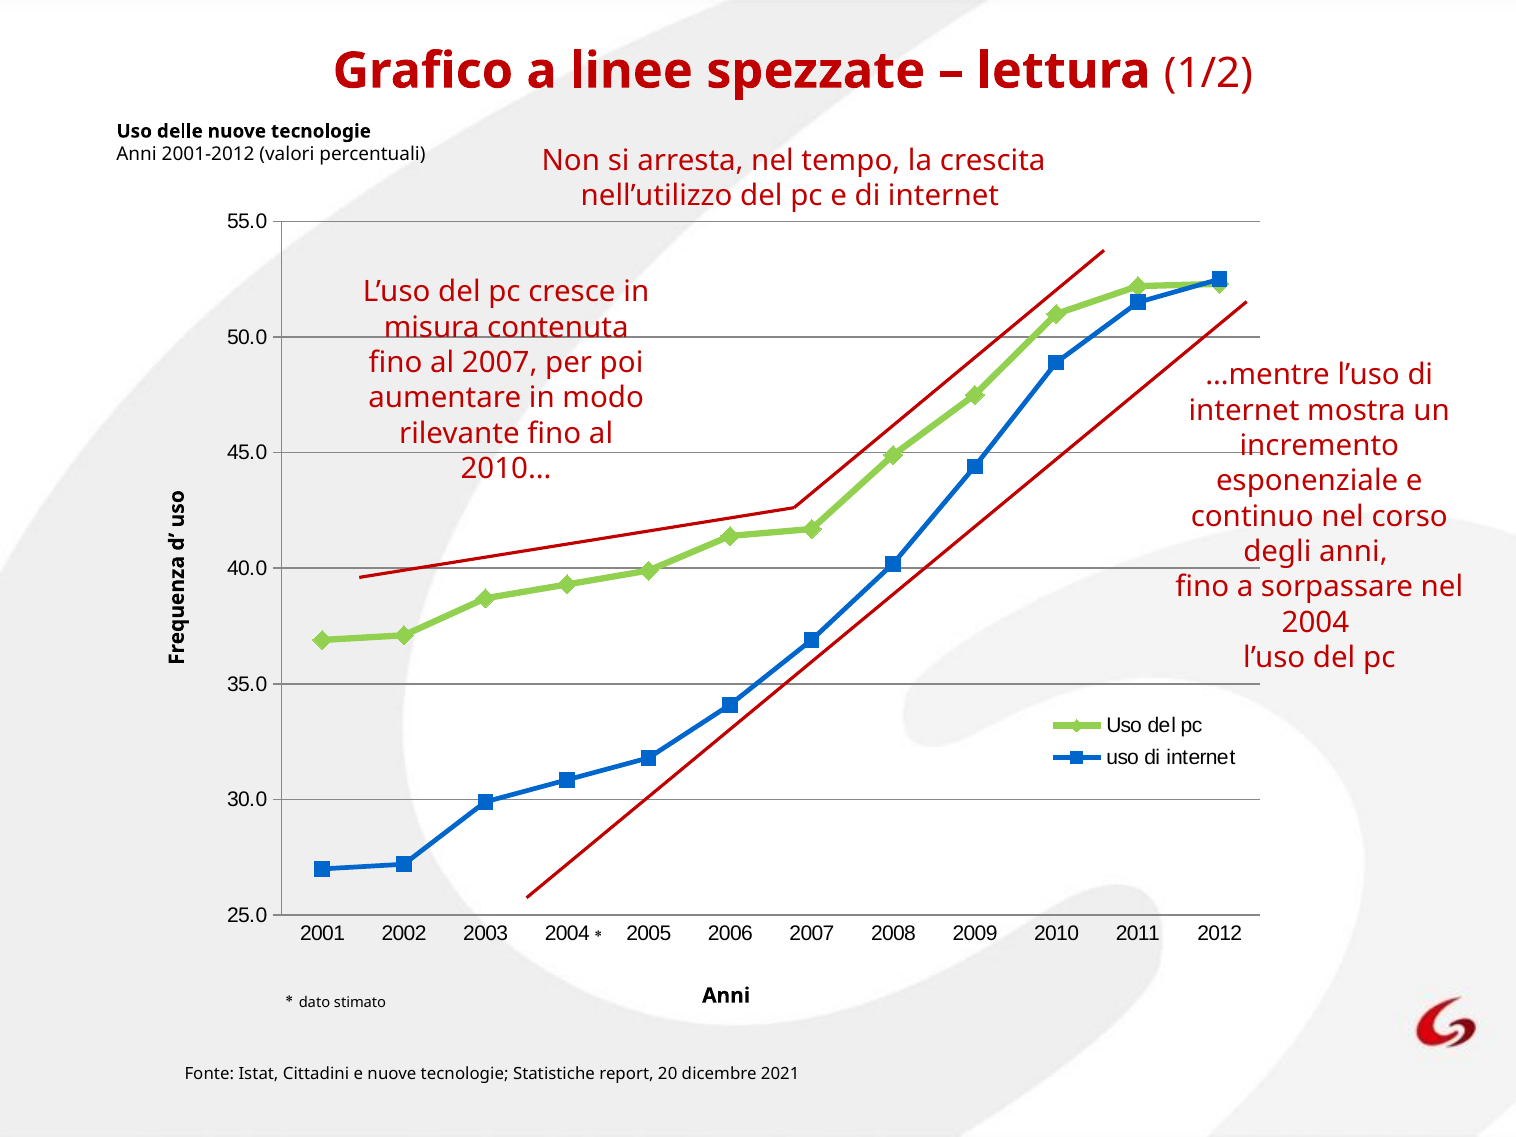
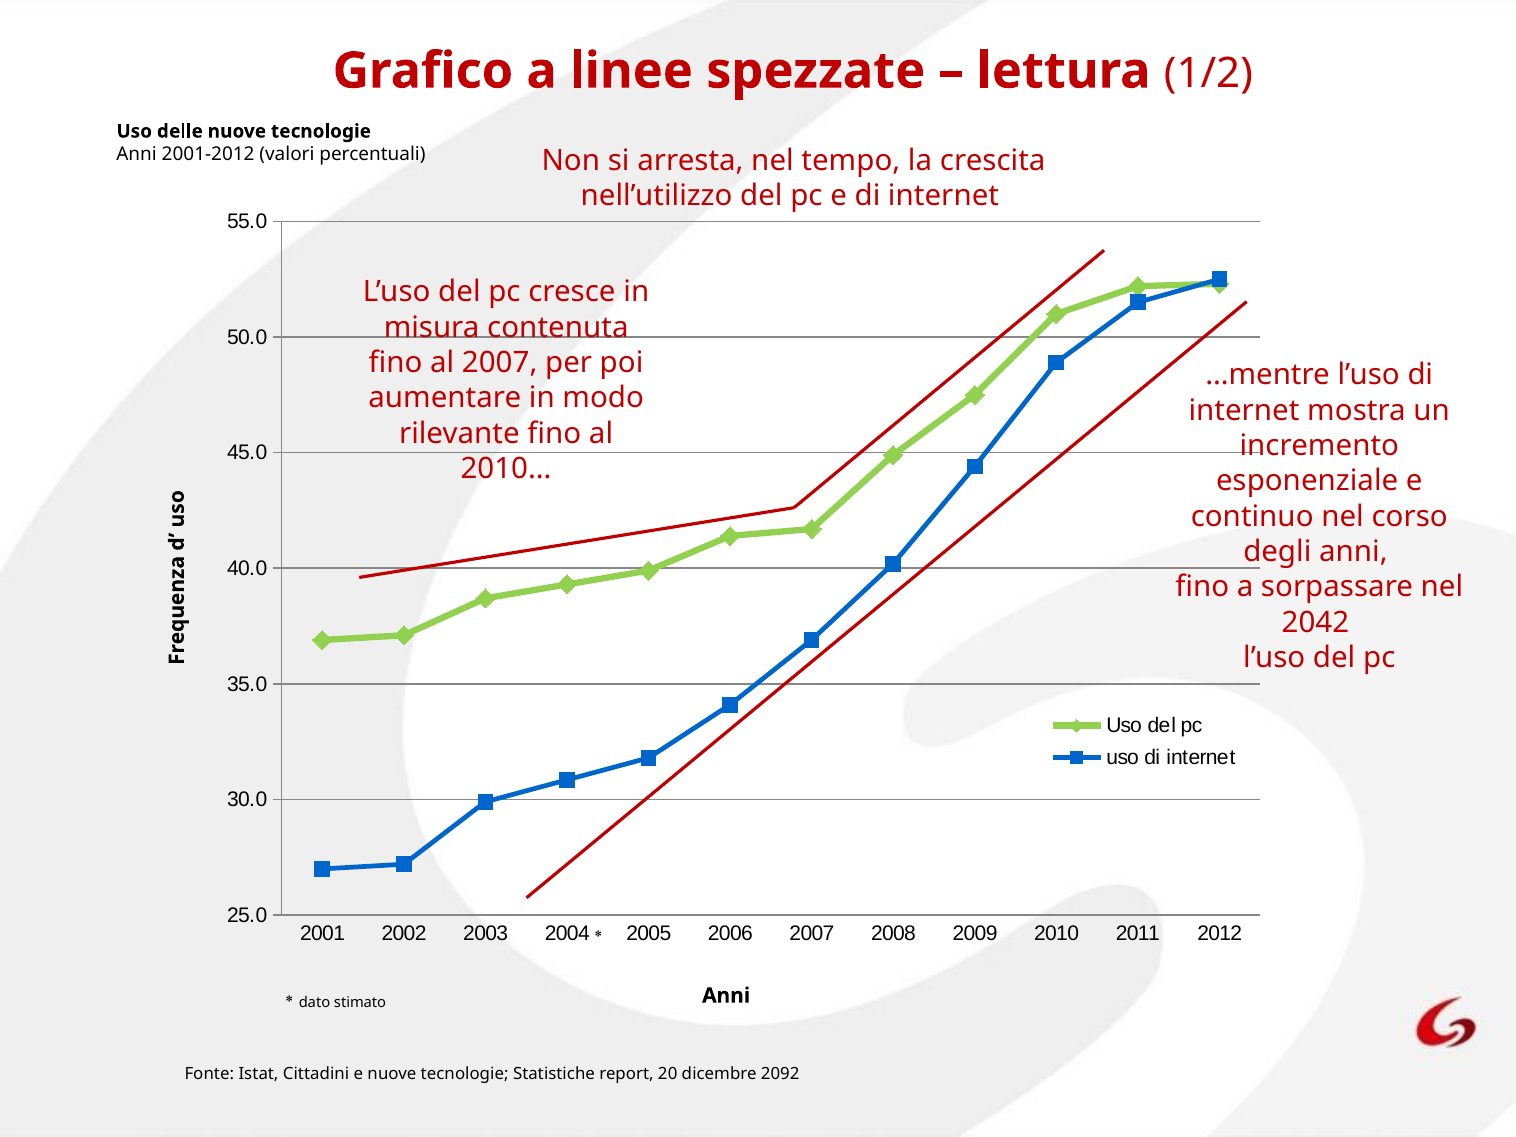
2004: 2004 -> 2042 (1315, 623)
2021: 2021 -> 2092 (780, 1074)
